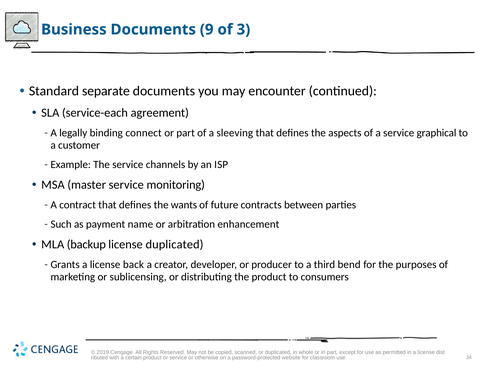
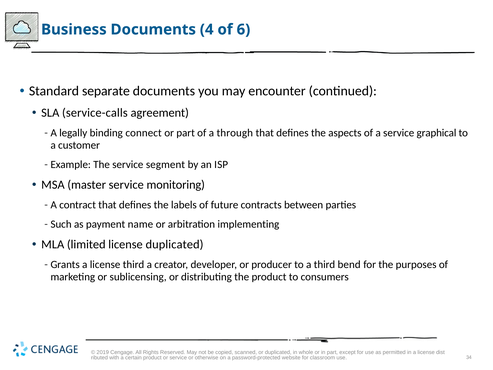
9: 9 -> 4 (207, 30)
3: 3 -> 6 (243, 30)
service-each: service-each -> service-calls (95, 113)
sleeving: sleeving -> through (235, 133)
channels: channels -> segment (165, 165)
wants: wants -> labels (184, 205)
enhancement: enhancement -> implementing (248, 224)
backup: backup -> limited (86, 244)
license back: back -> third (134, 264)
